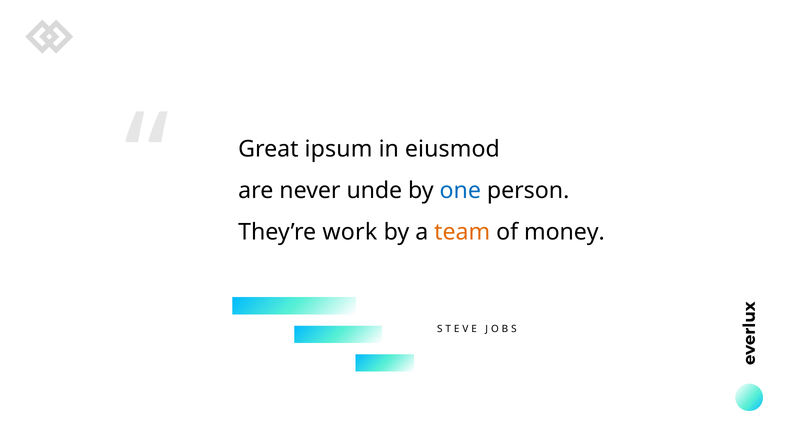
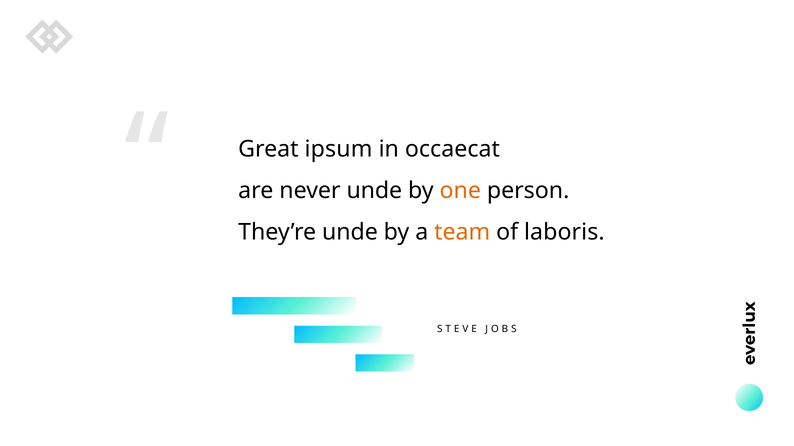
eiusmod: eiusmod -> occaecat (452, 149)
one colour: blue -> orange (460, 191)
They’re work: work -> unde (350, 233)
money: money -> laboris (564, 233)
